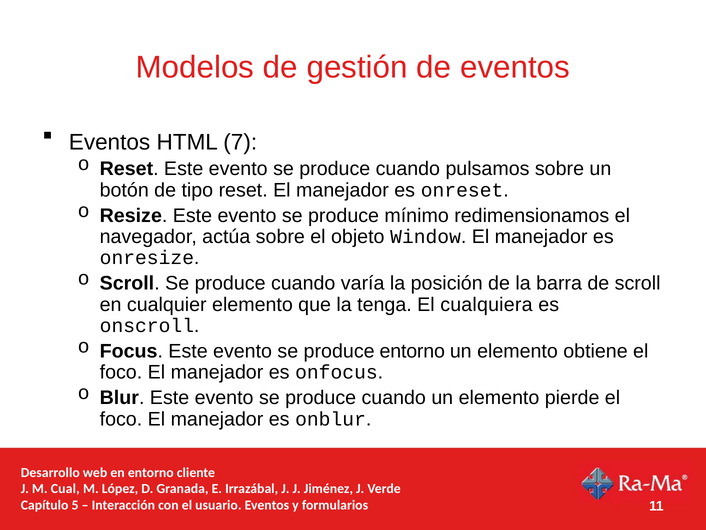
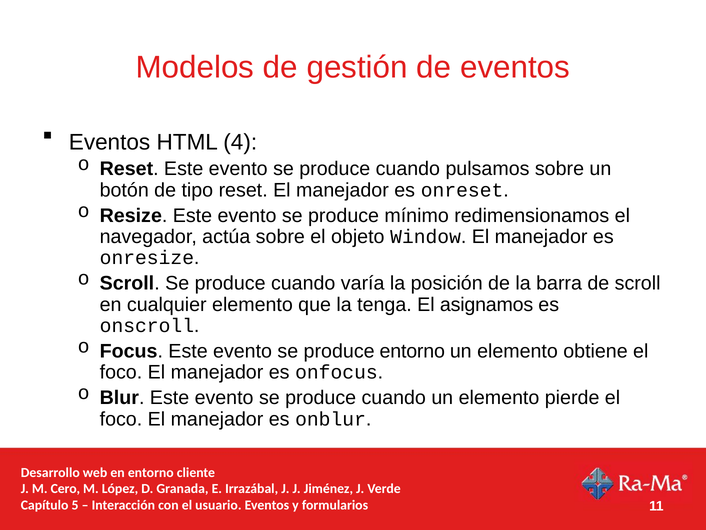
7: 7 -> 4 (240, 142)
cualquiera: cualquiera -> asignamos (487, 304)
Cual: Cual -> Cero (65, 489)
